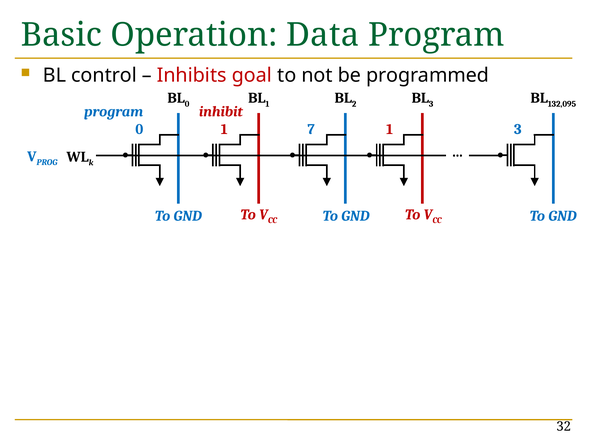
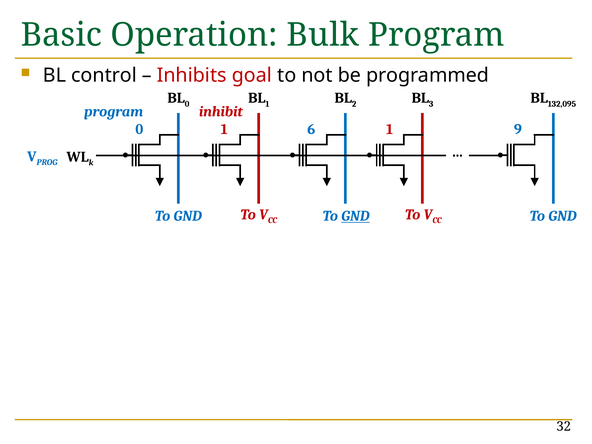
Data: Data -> Bulk (323, 35)
7: 7 -> 6 (311, 129)
1 3: 3 -> 9 (518, 129)
GND underline: none -> present (355, 216)
